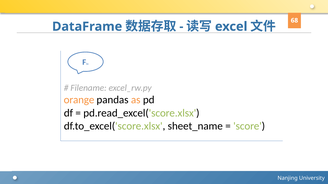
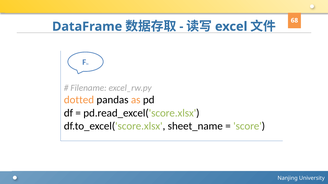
orange: orange -> dotted (79, 100)
